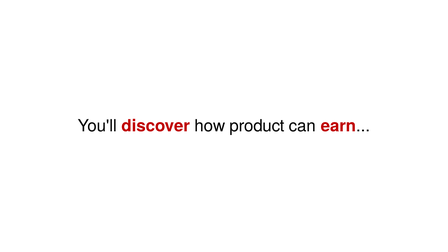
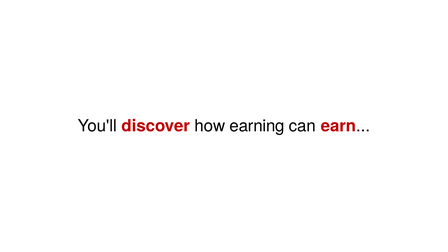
product: product -> earning (257, 126)
